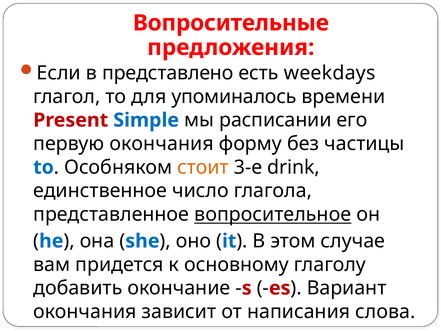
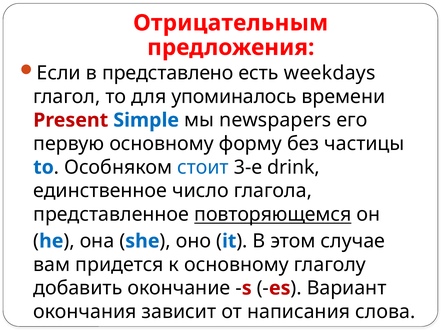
Вопросительные: Вопросительные -> Отрицательным (231, 23)
расписании: расписании -> newspapers (275, 120)
первую окончания: окончания -> основному (162, 144)
стоит colour: orange -> blue (203, 167)
вопросительное: вопросительное -> повторяющемся (273, 214)
